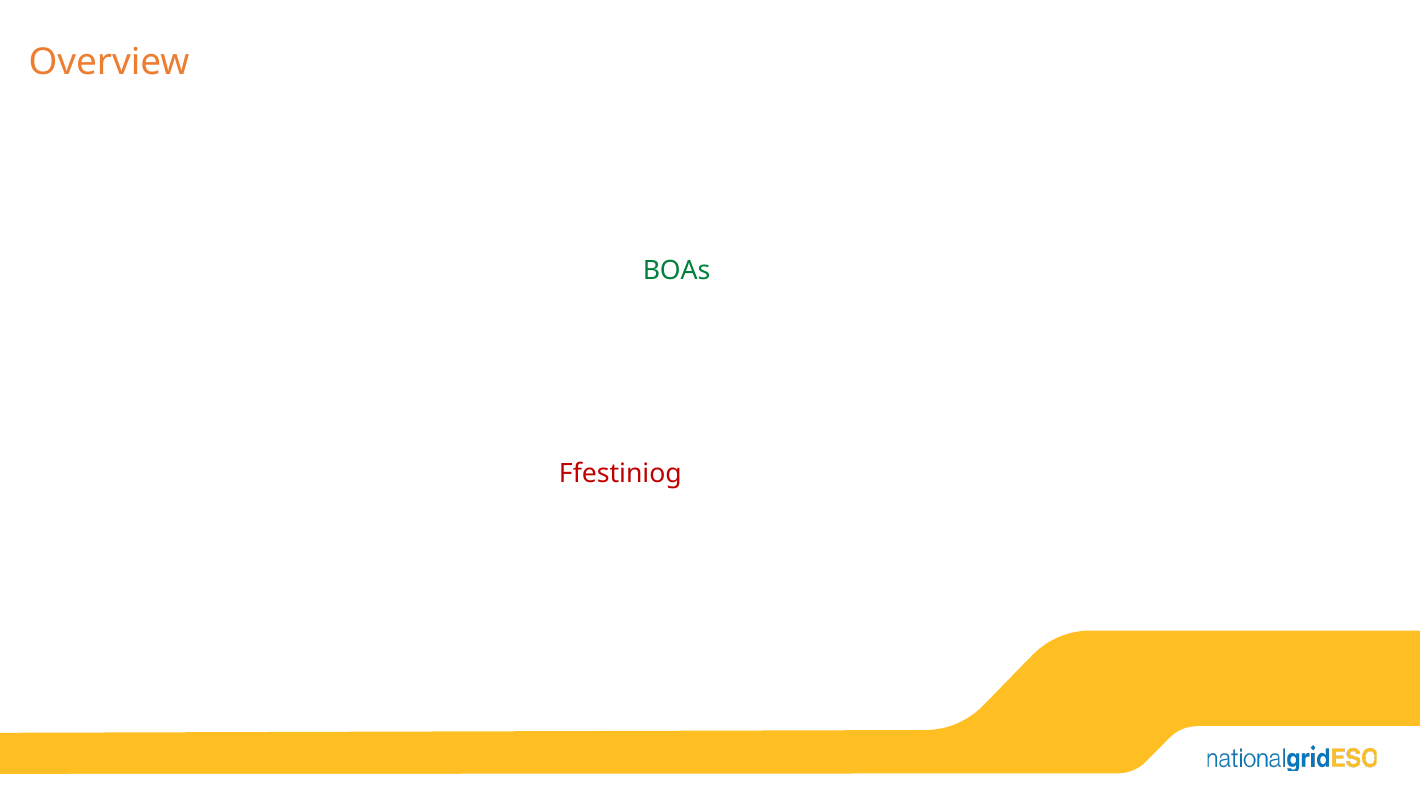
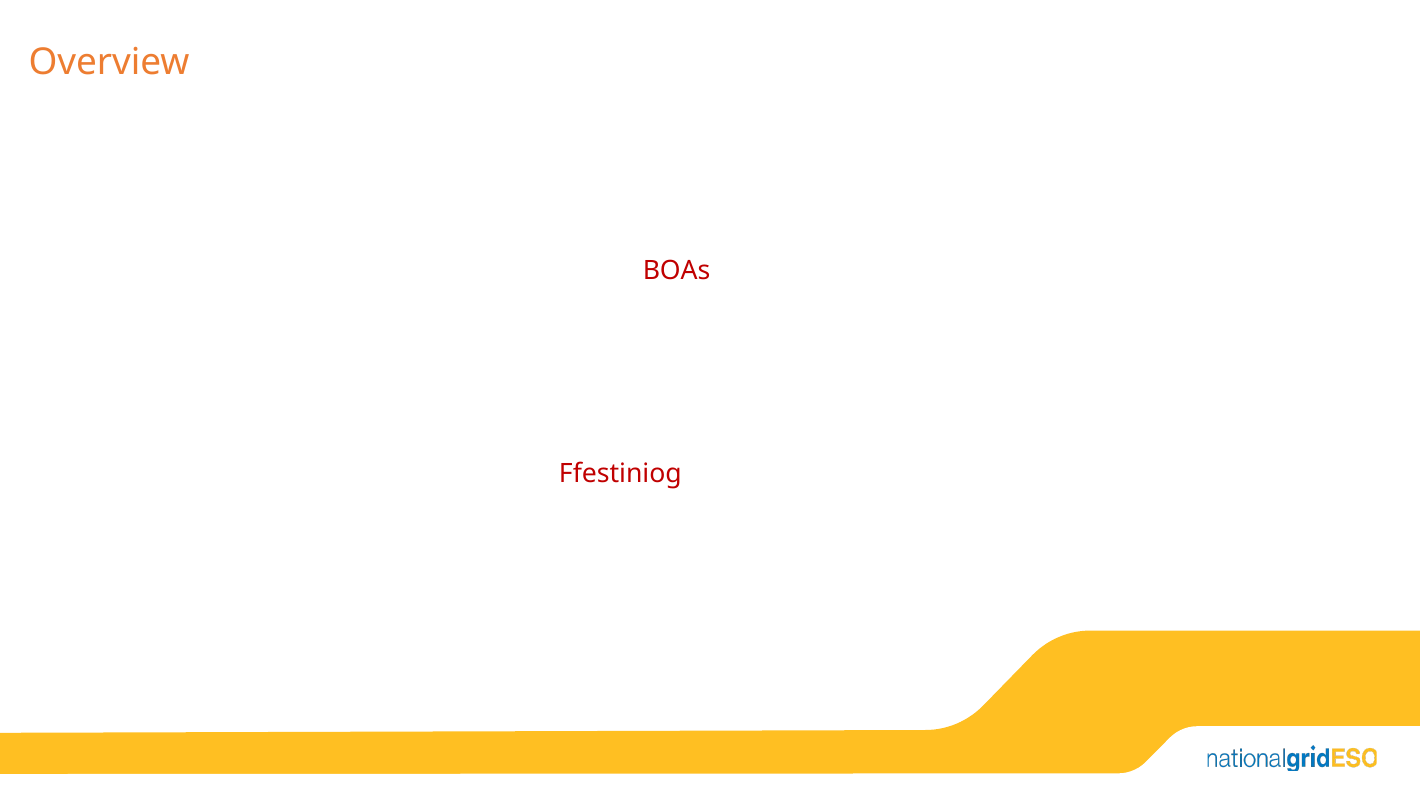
BOAs colour: green -> red (677, 271)
